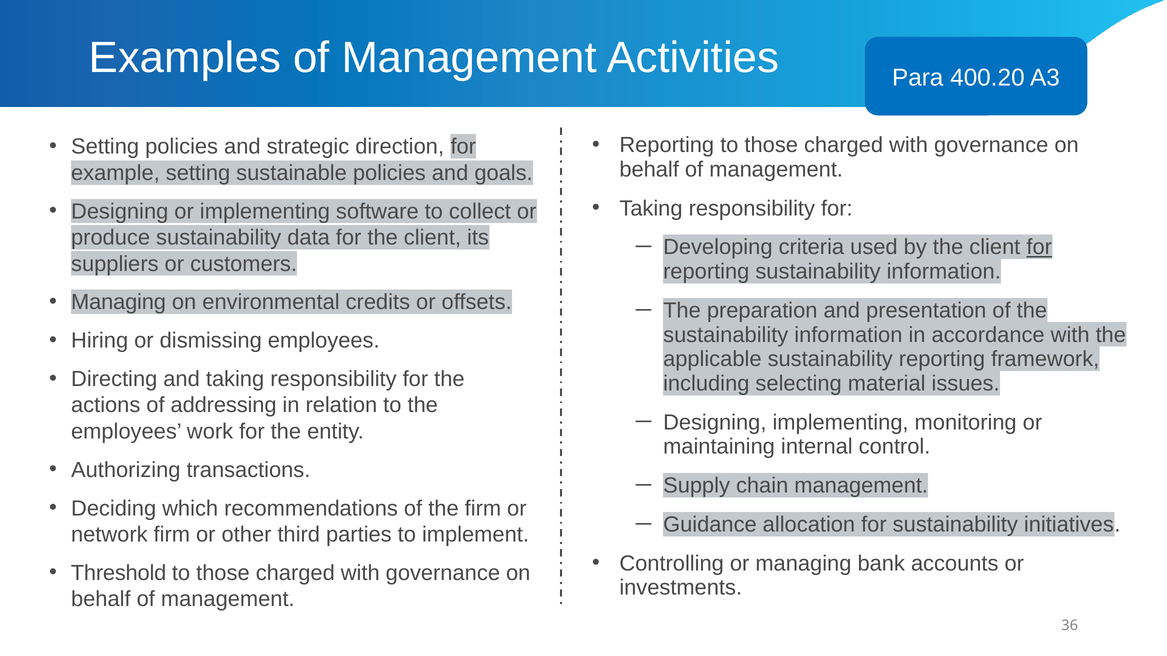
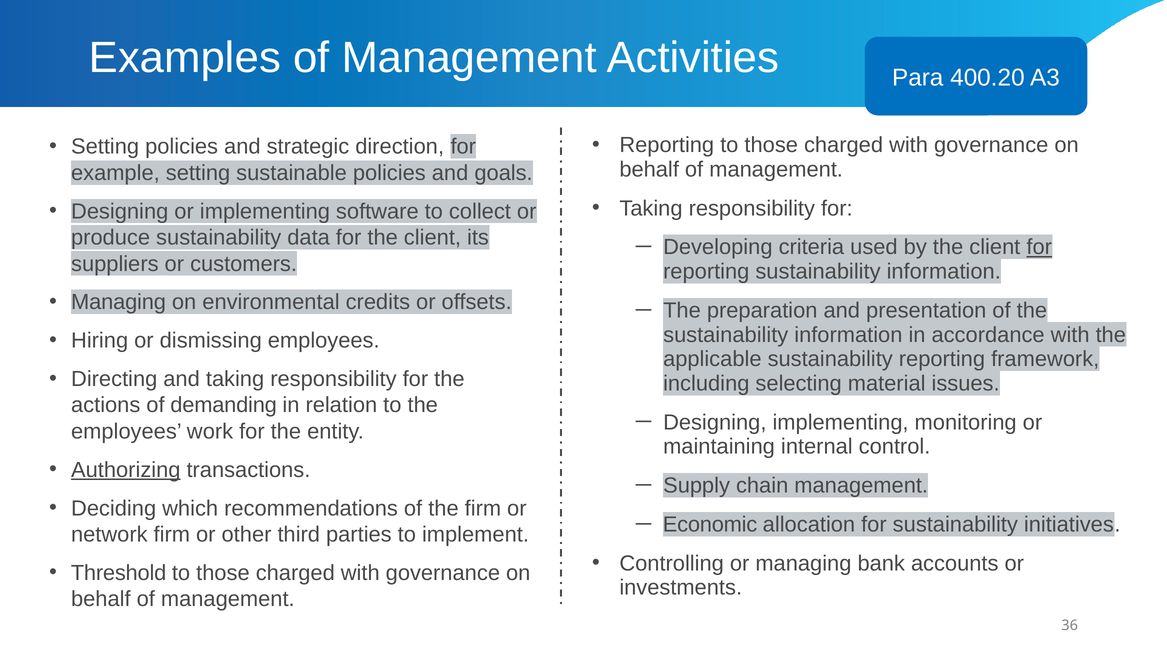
addressing: addressing -> demanding (224, 406)
Authorizing underline: none -> present (126, 470)
Guidance: Guidance -> Economic (710, 525)
